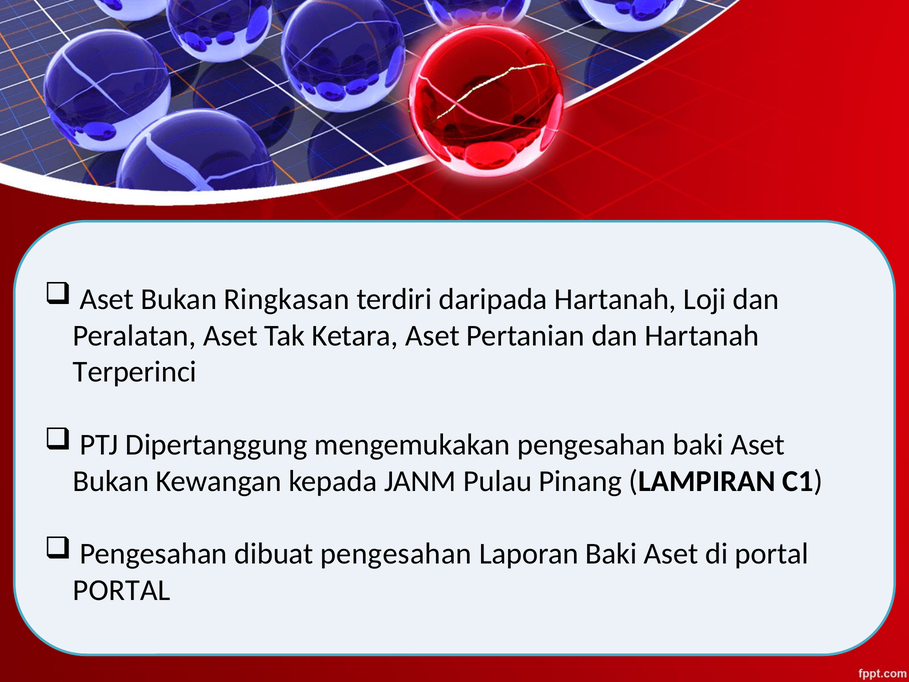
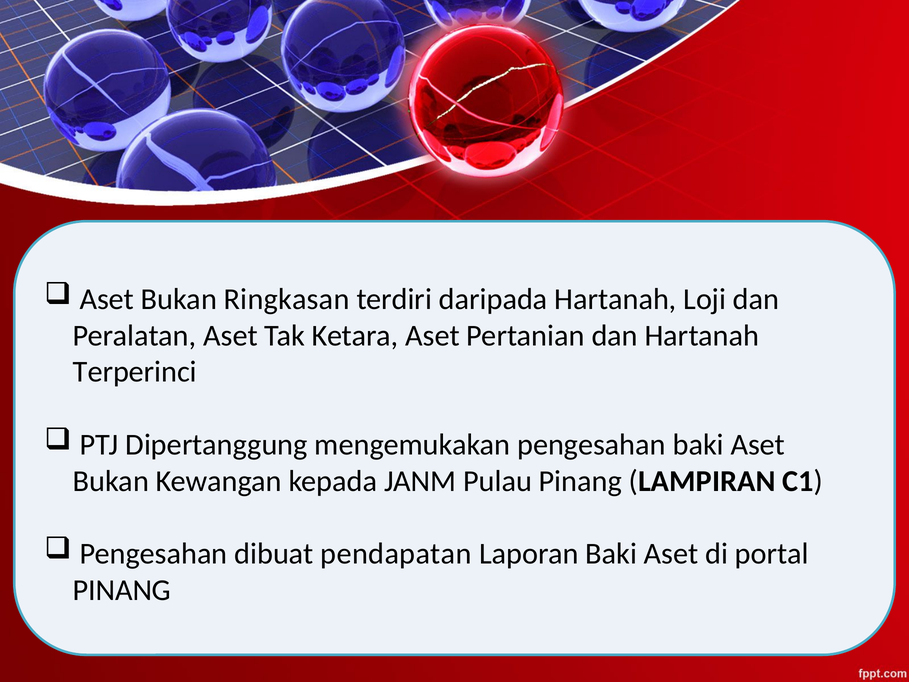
dibuat pengesahan: pengesahan -> pendapatan (396, 554)
PORTAL: PORTAL -> PINANG (122, 590)
